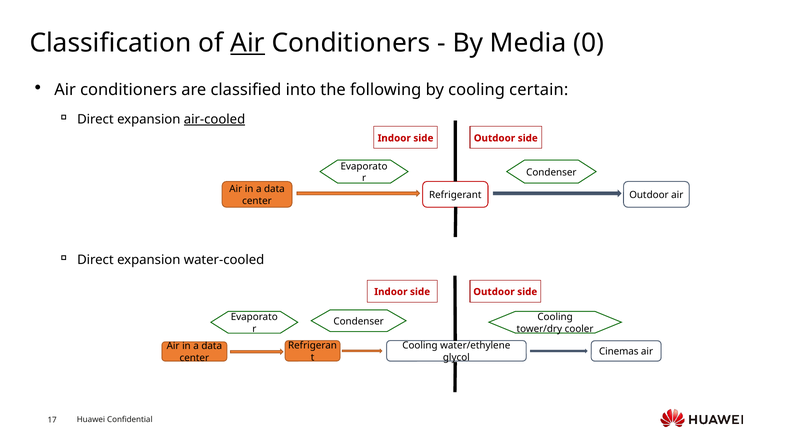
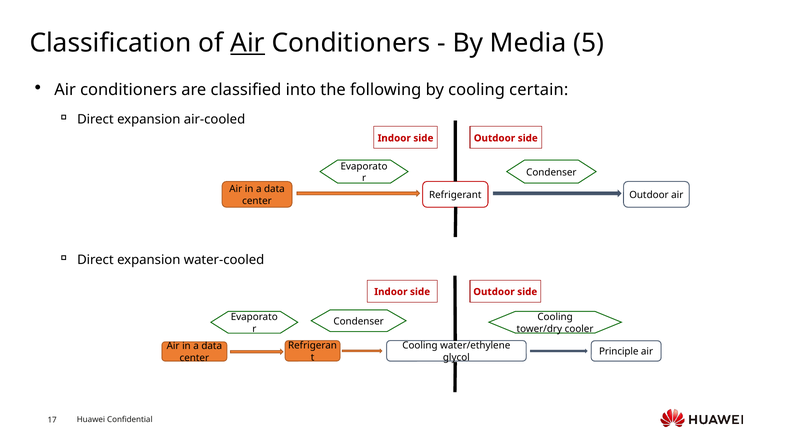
0: 0 -> 5 (589, 43)
air-cooled underline: present -> none (215, 119)
Cinemas: Cinemas -> Principle (619, 352)
